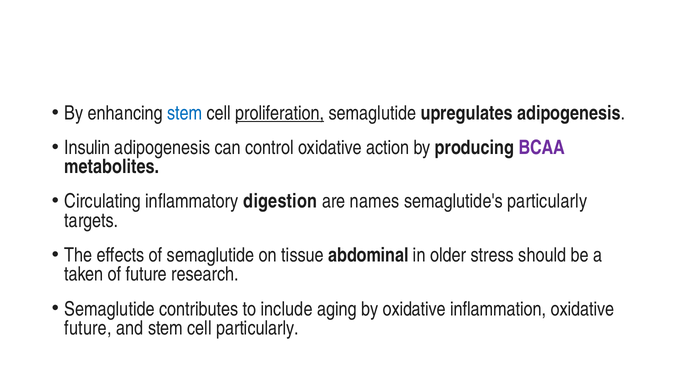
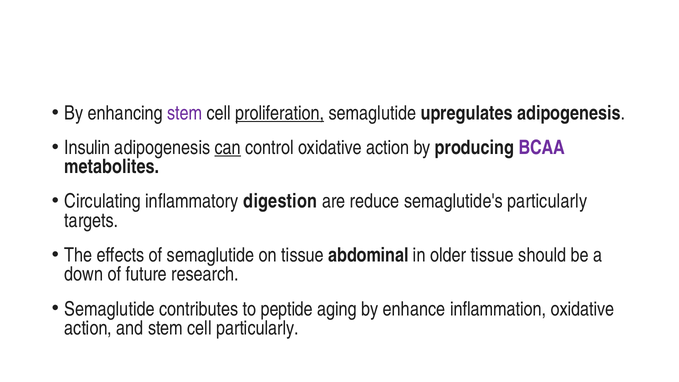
stem colour: blue -> purple (185, 113)
can underline: none -> present (228, 148)
names: names -> reduce (375, 201)
older stress: stress -> tissue (492, 255)
taken: taken -> down (84, 274)
include: include -> peptide (287, 309)
by oxidative: oxidative -> enhance (414, 309)
future: future -> action (88, 328)
